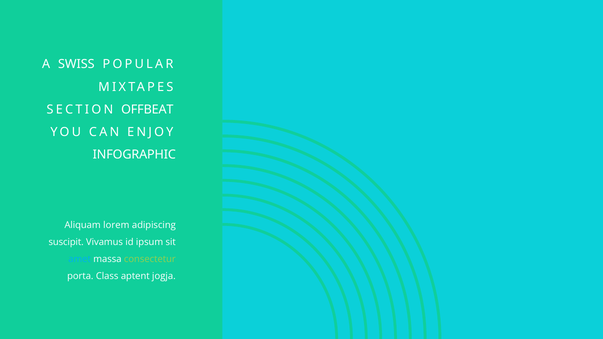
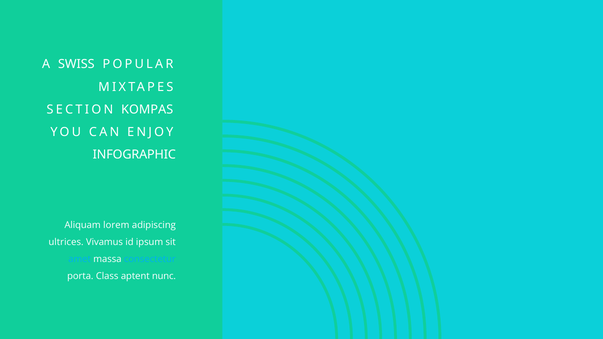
OFFBEAT: OFFBEAT -> KOMPAS (147, 110)
suscipit: suscipit -> ultrices (66, 242)
consectetur colour: light green -> light blue (150, 259)
jogja: jogja -> nunc (164, 276)
